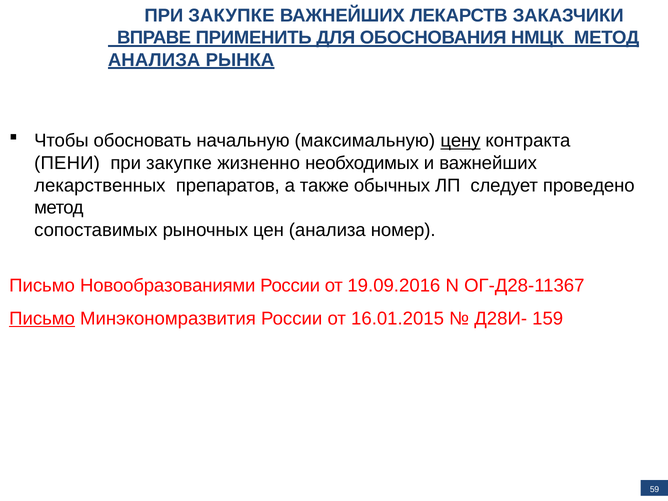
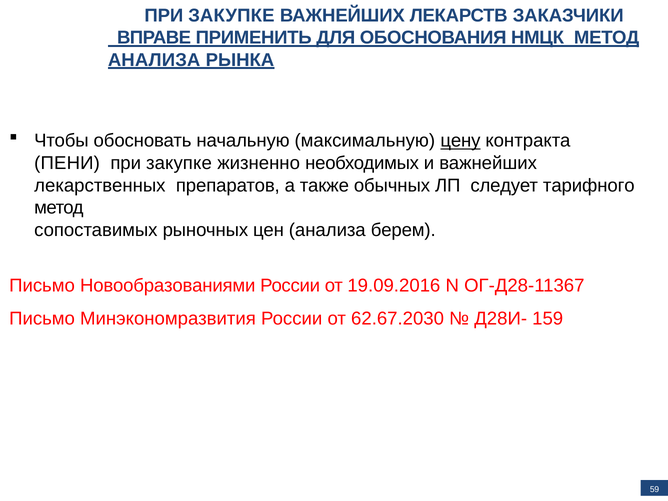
проведено: проведено -> тарифного (589, 185)
номер: номер -> берем (403, 230)
Письмо underline: present -> none (42, 319)
16.01.2015: 16.01.2015 -> 62.67.2030 (398, 319)
